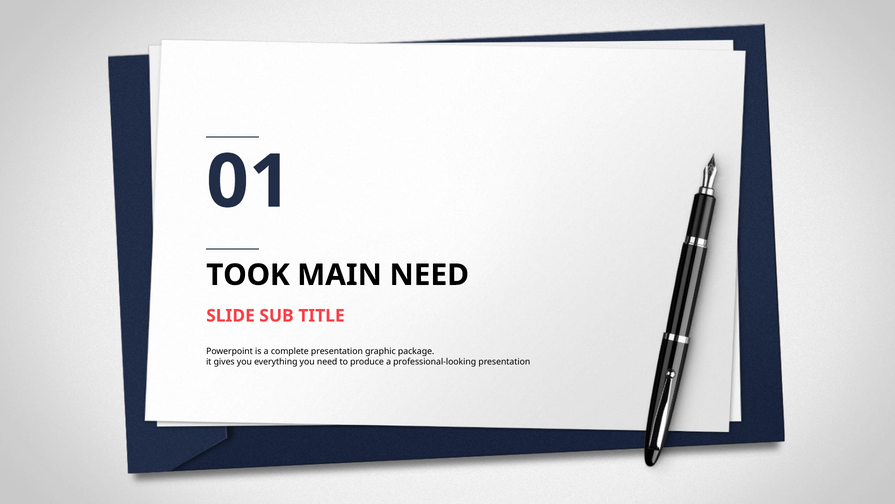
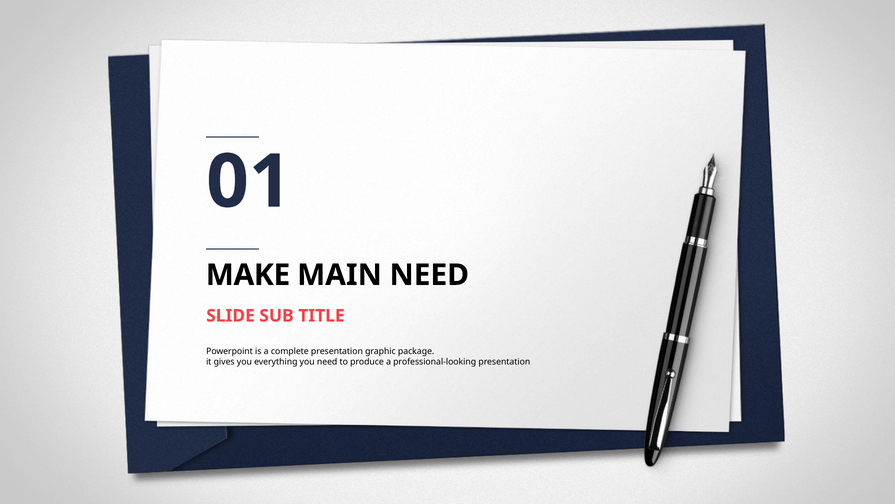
TOOK: TOOK -> MAKE (248, 275)
